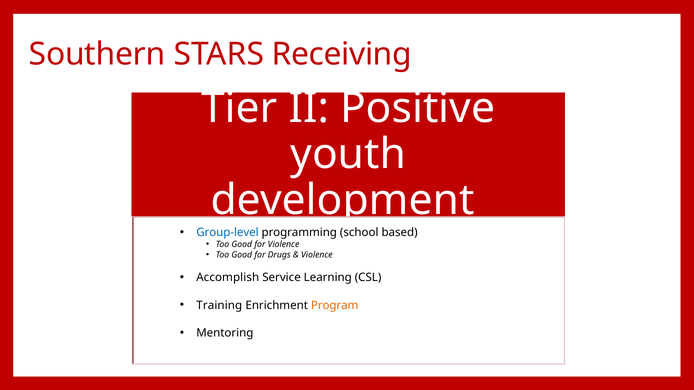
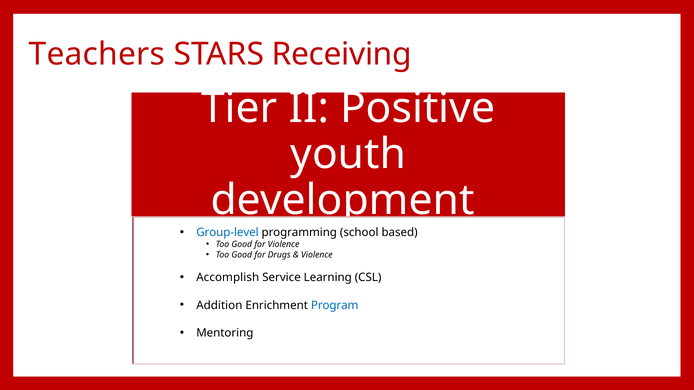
Southern: Southern -> Teachers (97, 54)
Training: Training -> Addition (219, 306)
Program colour: orange -> blue (335, 306)
